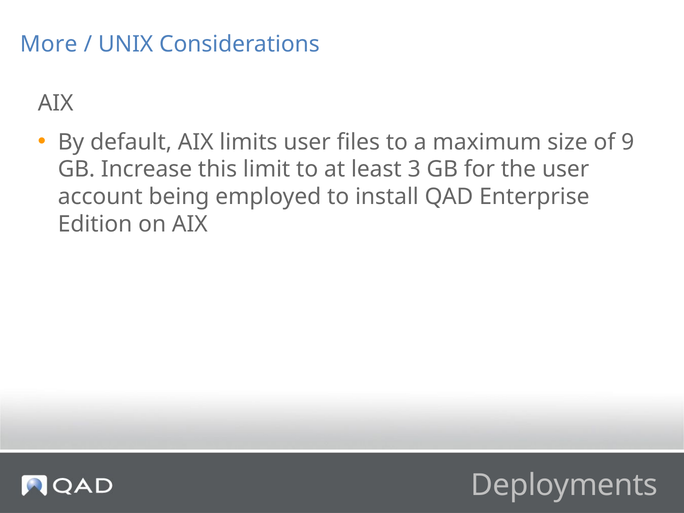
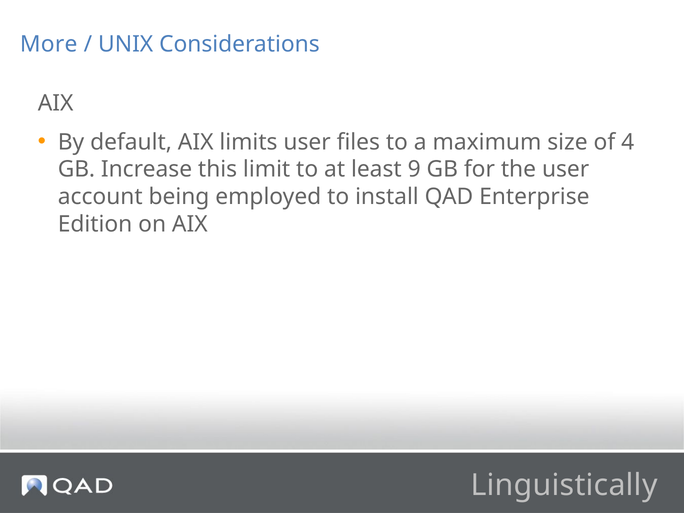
9: 9 -> 4 (628, 142)
3: 3 -> 9 (414, 169)
Deployments: Deployments -> Linguistically (564, 485)
